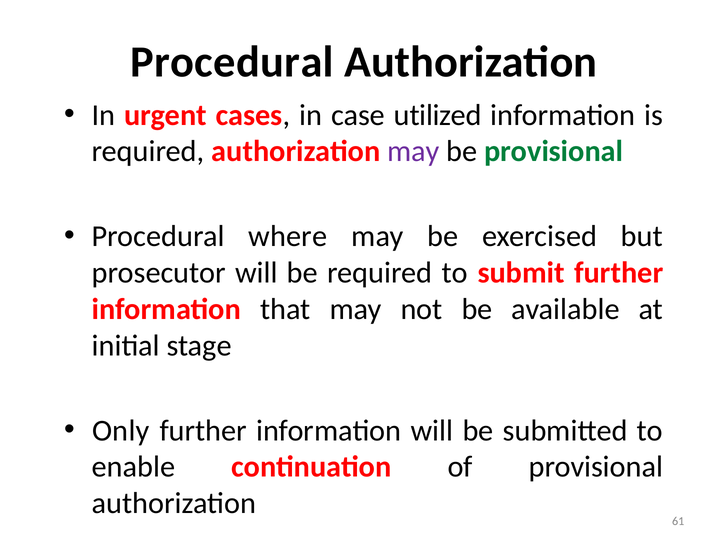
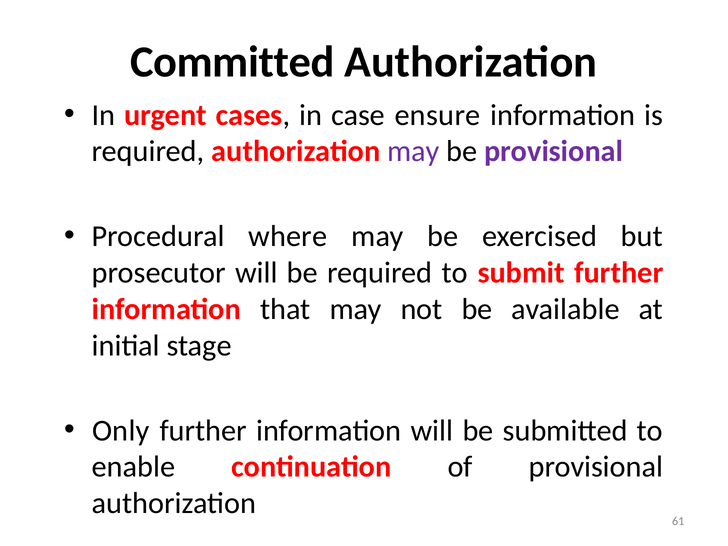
Procedural: Procedural -> Committed (232, 62)
utilized: utilized -> ensure (437, 115)
provisional colour: green -> purple (554, 151)
